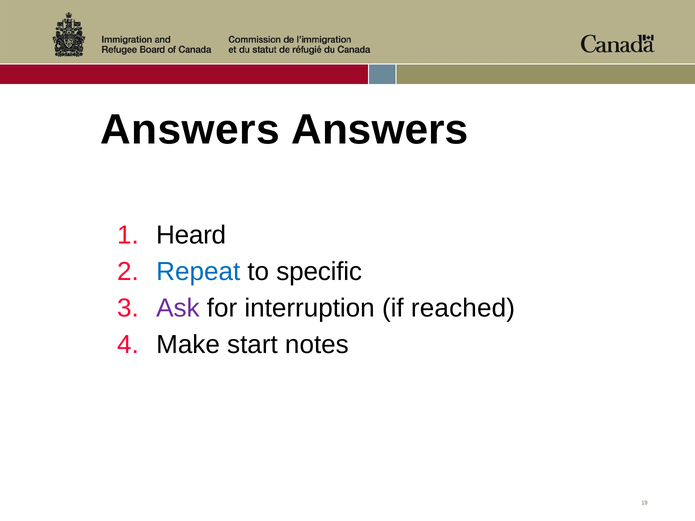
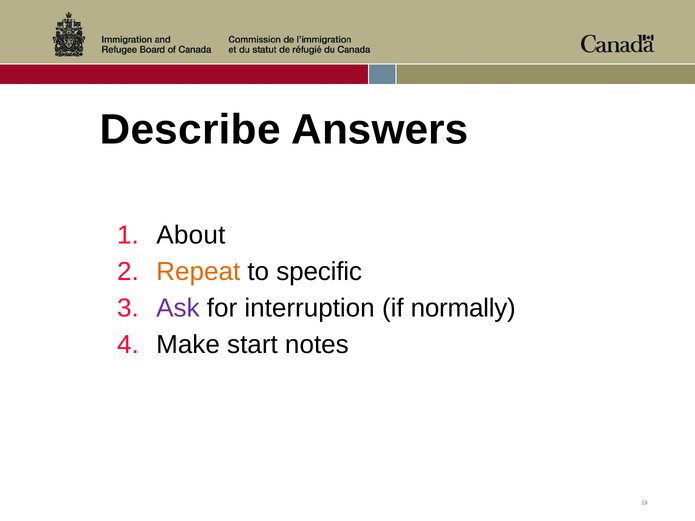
Answers: Answers -> Describe (190, 130)
Heard: Heard -> About (191, 235)
Repeat colour: blue -> orange (198, 272)
reached: reached -> normally (463, 308)
